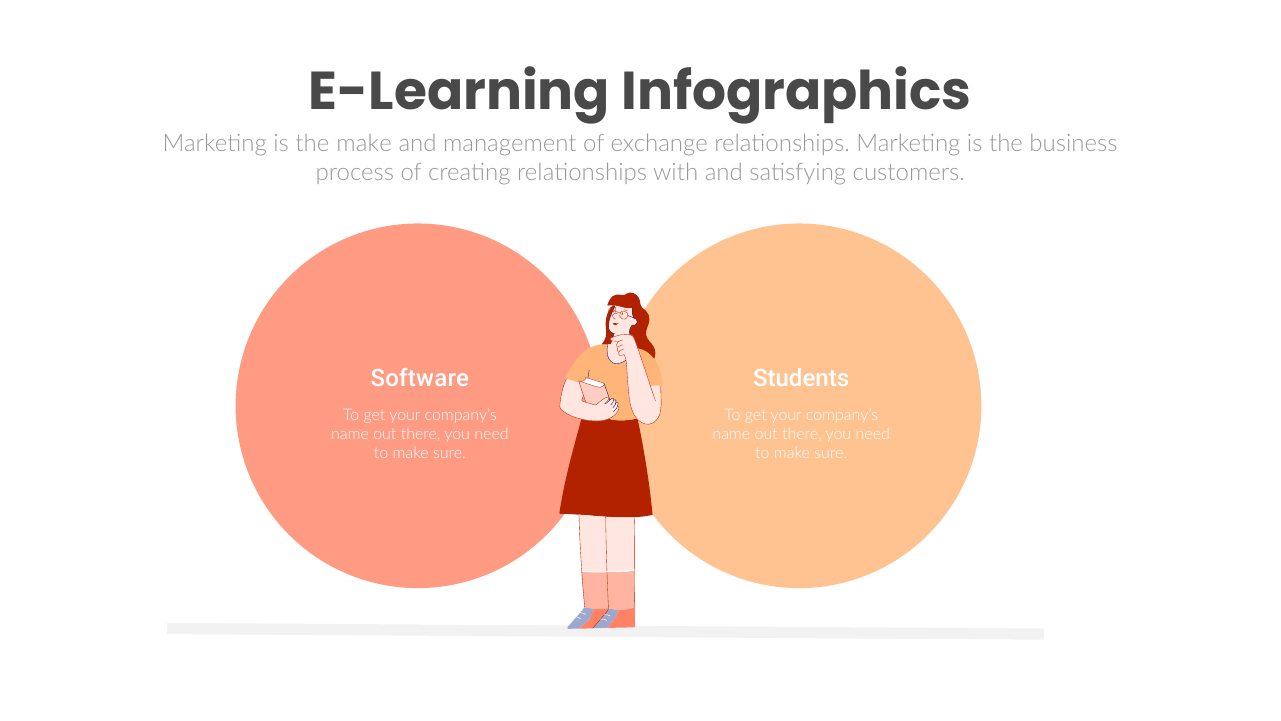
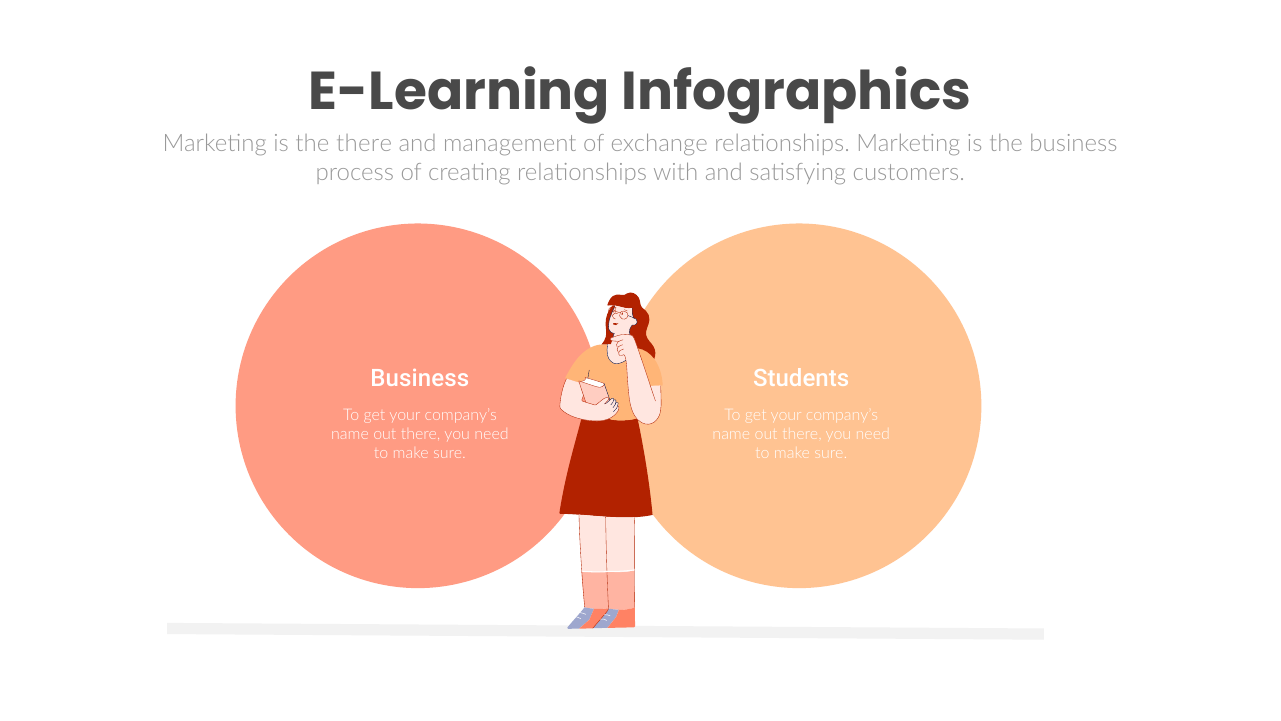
the make: make -> there (364, 144)
Software: Software -> Business (420, 378)
